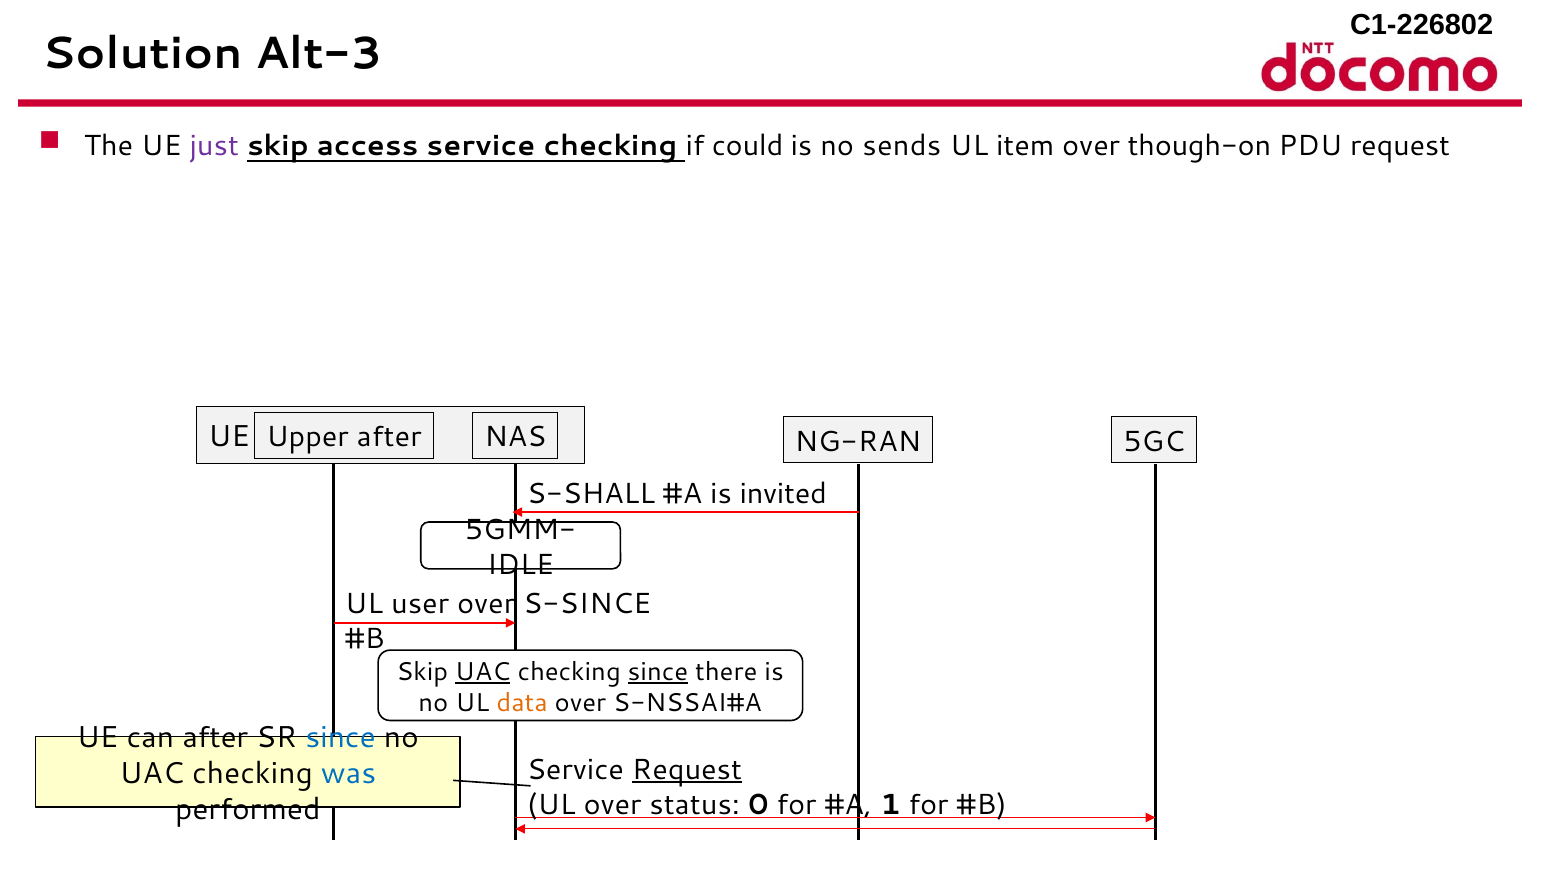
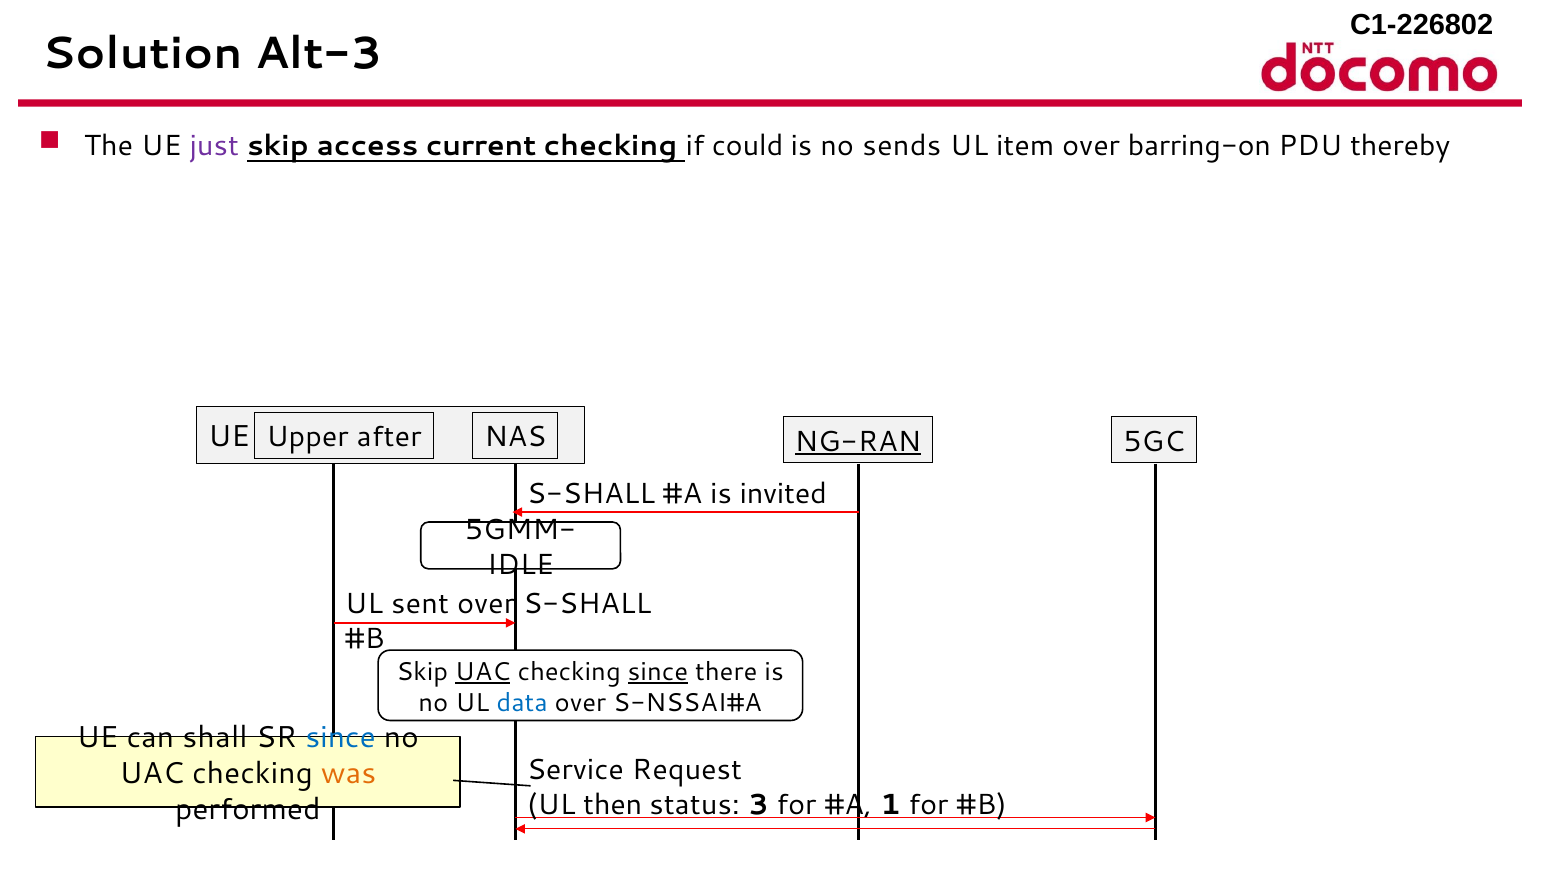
access service: service -> current (481, 146)
though-on: though-on -> barring-on (1199, 146)
PDU request: request -> thereby (1400, 146)
NG-RAN underline: none -> present (858, 442)
user: user -> sent (420, 604)
over S-SINCE: S-SINCE -> S-SHALL (587, 604)
data colour: orange -> blue (522, 702)
can after: after -> shall (215, 737)
Request underline: present -> none (687, 769)
was colour: blue -> orange (349, 773)
UL over: over -> then (613, 804)
0: 0 -> 3 (758, 804)
